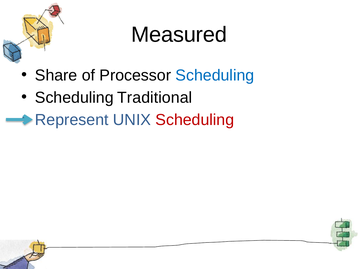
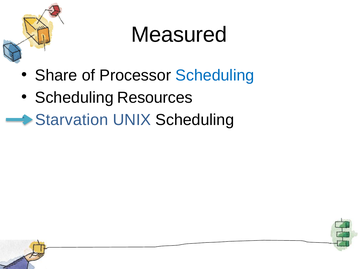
Traditional: Traditional -> Resources (155, 97)
Represent: Represent -> Starvation (72, 120)
Scheduling colour: red -> black (195, 120)
